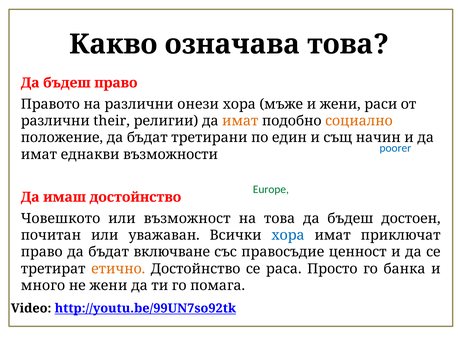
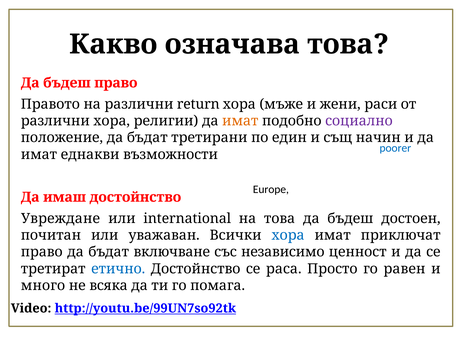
различни онези: онези -> return (198, 104)
различни their: their -> хора (112, 121)
социално colour: orange -> purple (359, 121)
Europe colour: green -> black (271, 190)
Човешкото: Човешкото -> Увреждане (61, 219)
или възможност: възможност -> international (187, 219)
правосъдие: правосъдие -> независимо (283, 252)
етично colour: orange -> blue (118, 269)
банка: банка -> равен (404, 269)
не жени: жени -> всяка (109, 286)
